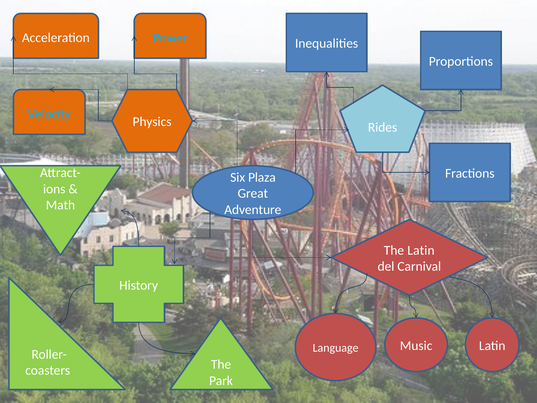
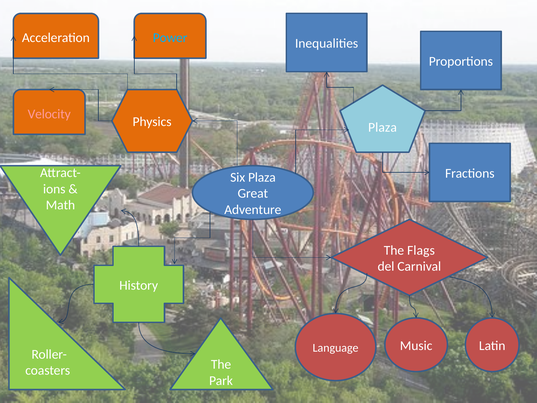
Velocity colour: light blue -> pink (49, 114)
Rides: Rides -> Plaza (383, 127)
The Latin: Latin -> Flags (421, 250)
